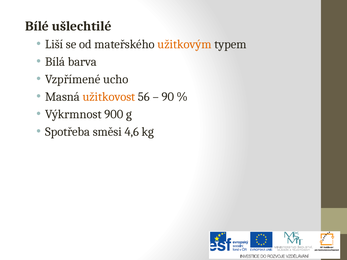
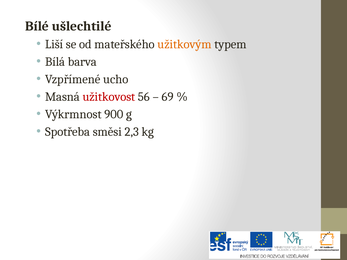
užitkovost colour: orange -> red (109, 97)
90: 90 -> 69 (168, 97)
4,6: 4,6 -> 2,3 (132, 132)
